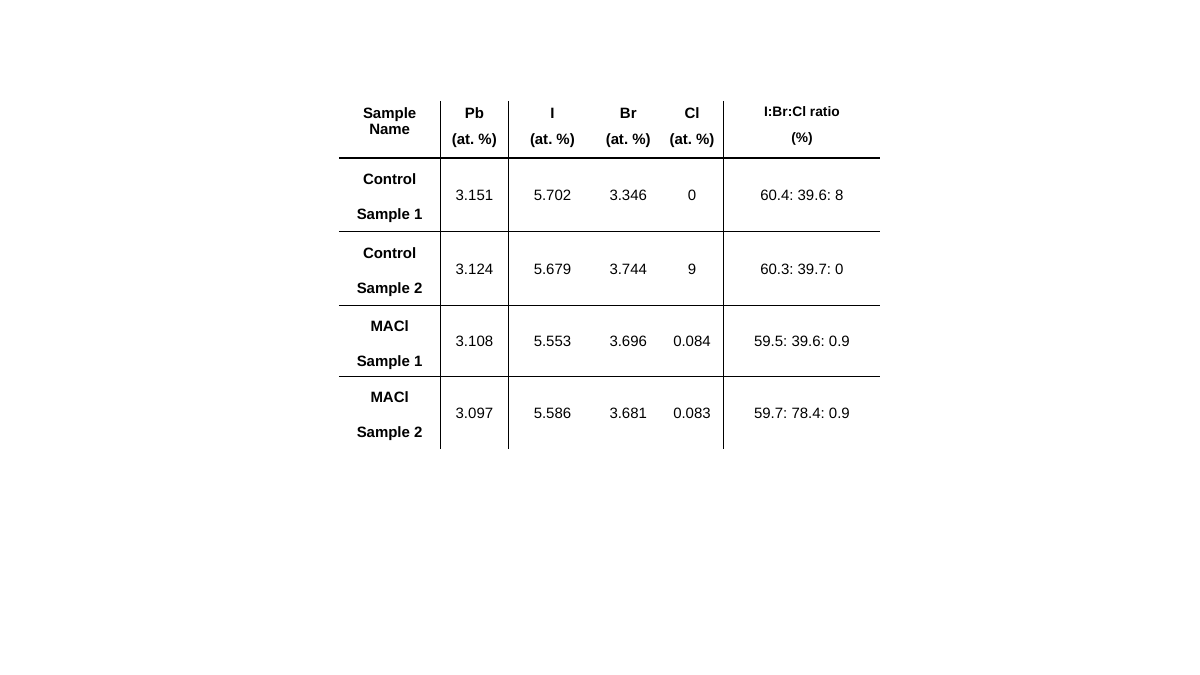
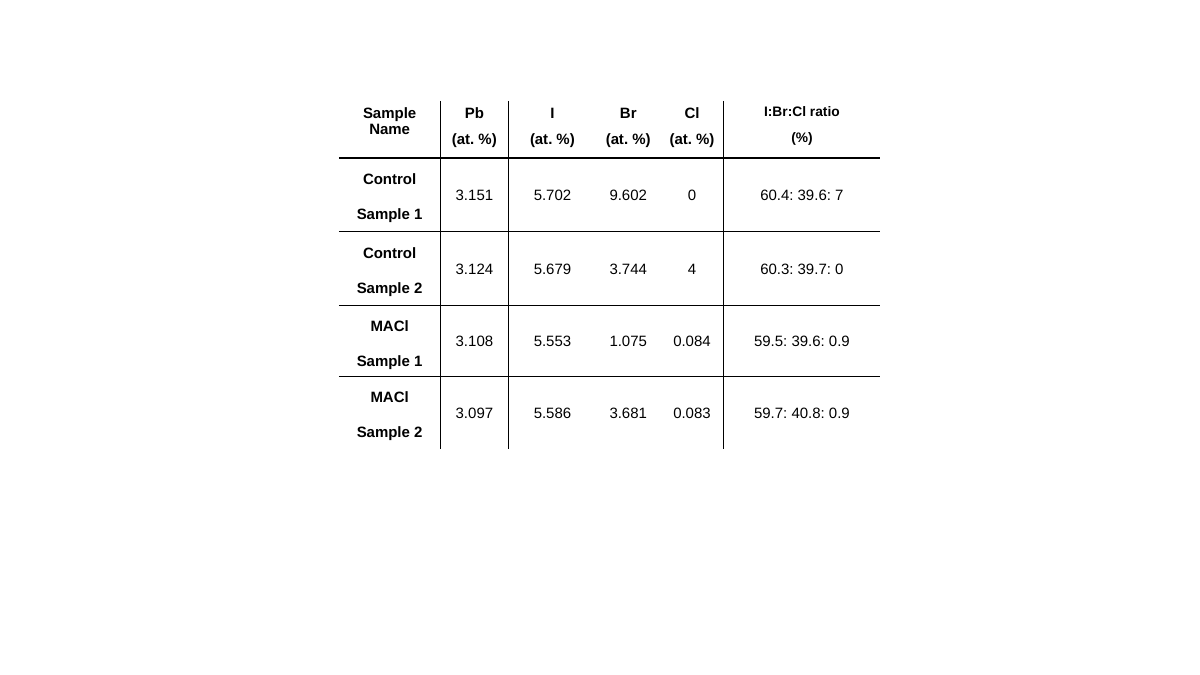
3.346: 3.346 -> 9.602 (628, 195)
8: 8 -> 7 (839, 195)
9: 9 -> 4 (692, 269)
3.696: 3.696 -> 1.075 (628, 341)
78.4: 78.4 -> 40.8 (808, 413)
